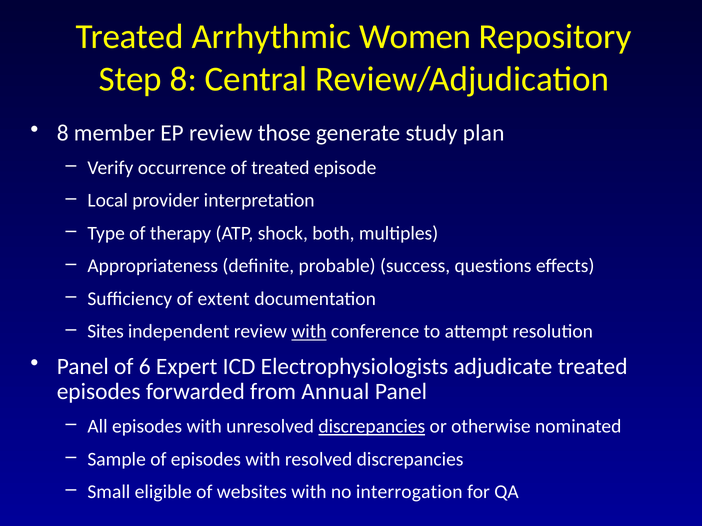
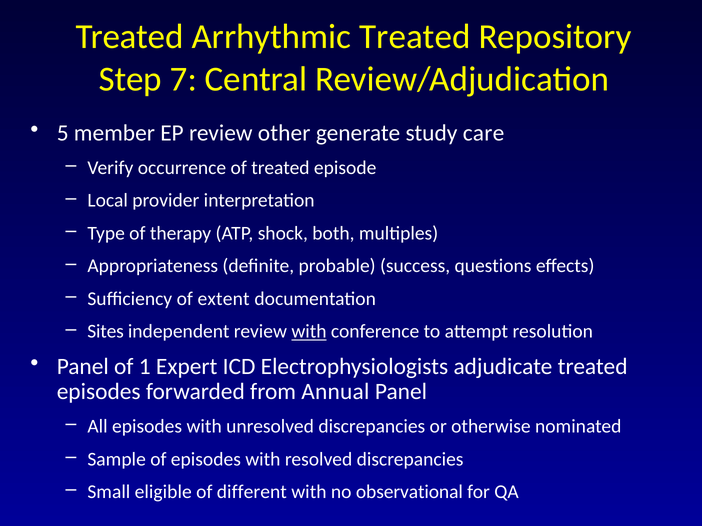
Arrhythmic Women: Women -> Treated (415, 37)
Step 8: 8 -> 7 (183, 79)
8: 8 -> 5 (63, 133)
those: those -> other (284, 133)
plan: plan -> care (484, 133)
6: 6 -> 1 (145, 367)
discrepancies underline: present -> none (372, 427)
websites: websites -> different (252, 492)
interrogation: interrogation -> observational (409, 492)
